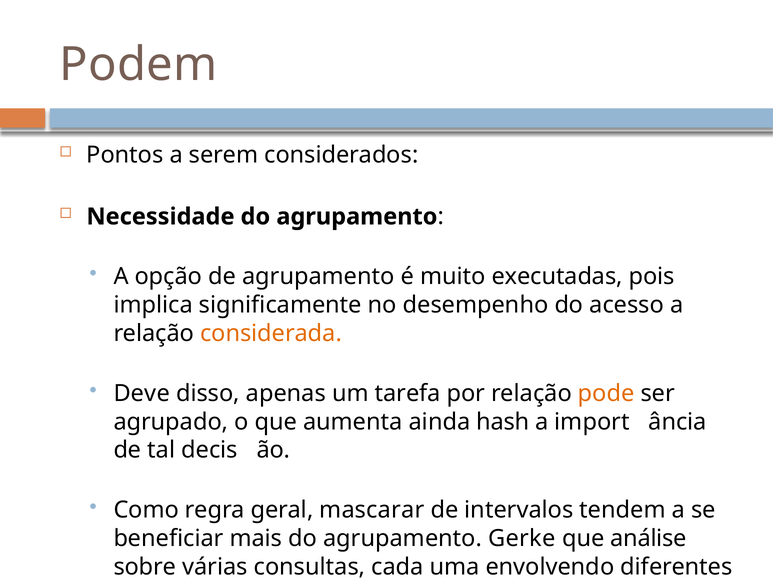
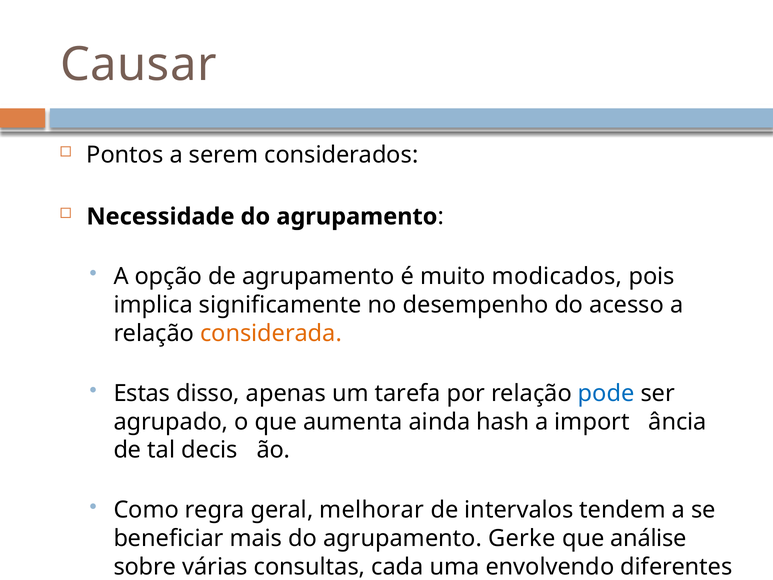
Podem: Podem -> Causar (138, 64)
executadas: executadas -> modicados (557, 277)
Deve: Deve -> Estas (142, 393)
pode colour: orange -> blue (606, 393)
mascarar: mascarar -> melhorar (372, 510)
